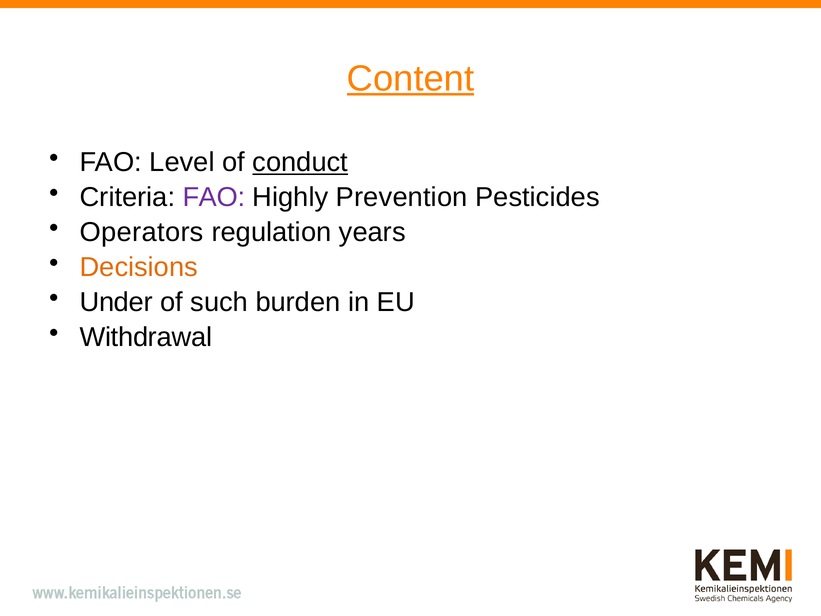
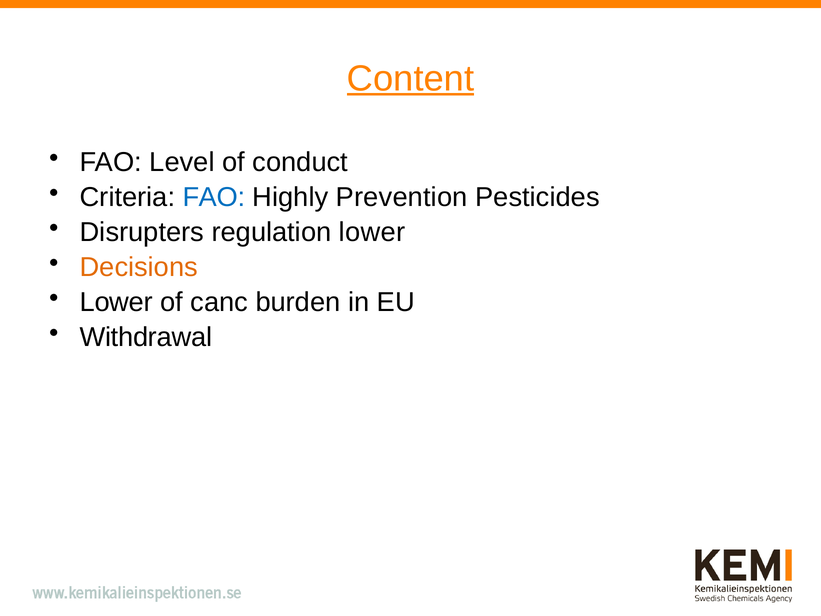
conduct underline: present -> none (300, 162)
FAO colour: purple -> blue (214, 197)
Operators: Operators -> Disrupters (142, 232)
regulation years: years -> lower (372, 232)
Under: Under -> Lower (116, 302)
such: such -> canc (219, 302)
